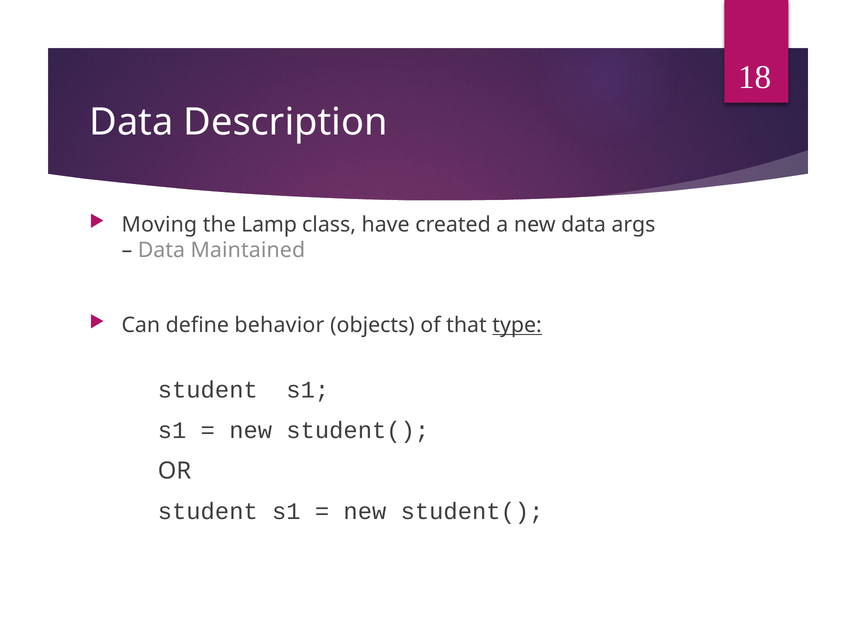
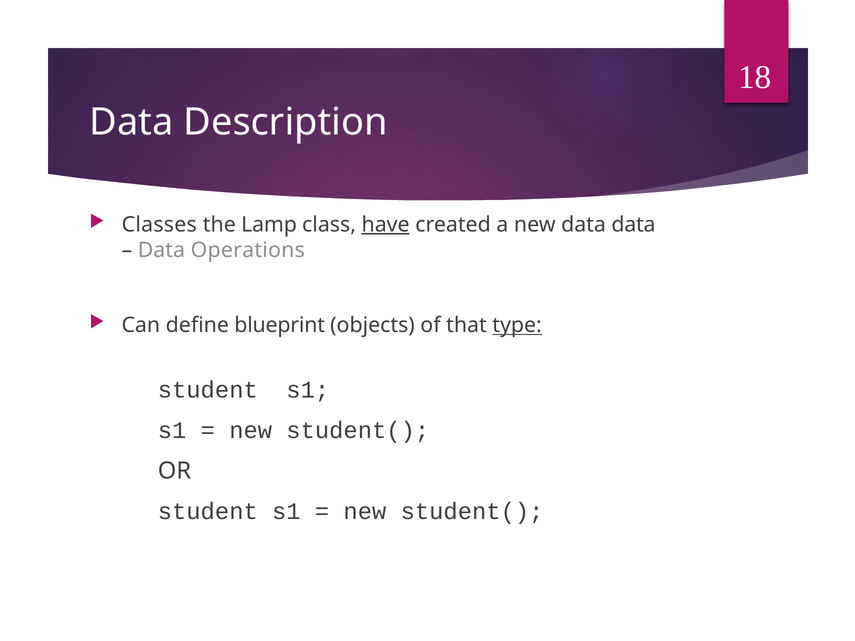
Moving: Moving -> Classes (159, 225)
have underline: none -> present (386, 225)
data args: args -> data (634, 225)
Maintained: Maintained -> Operations (248, 250)
behavior: behavior -> blueprint (280, 325)
